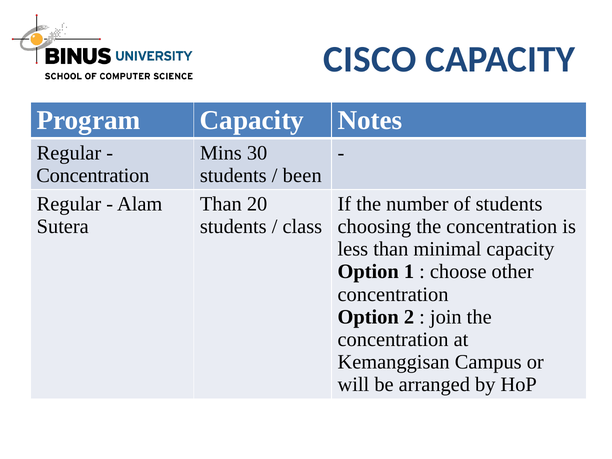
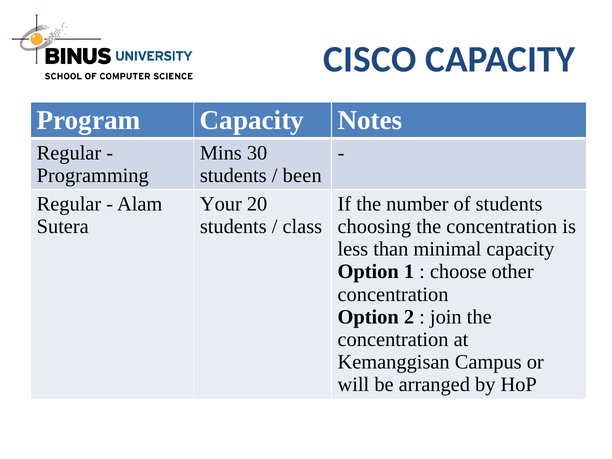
Concentration: Concentration -> Programming (93, 175)
Than: Than -> Your (221, 204)
